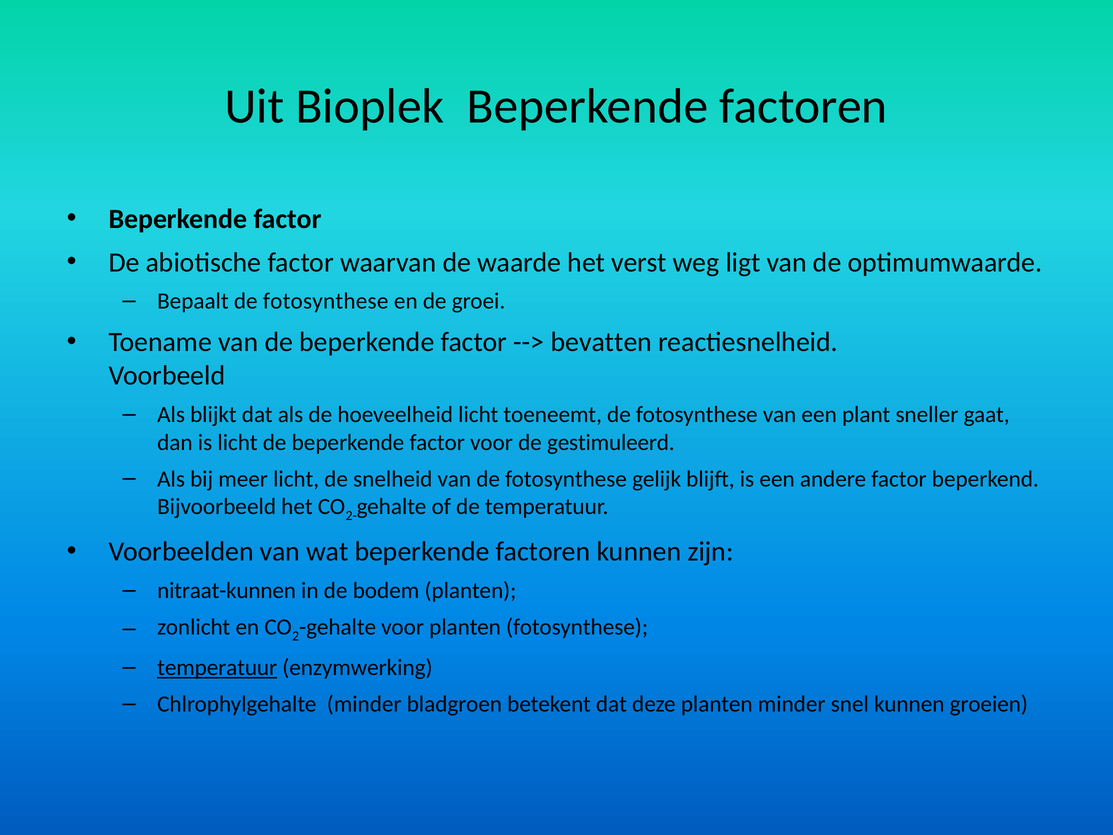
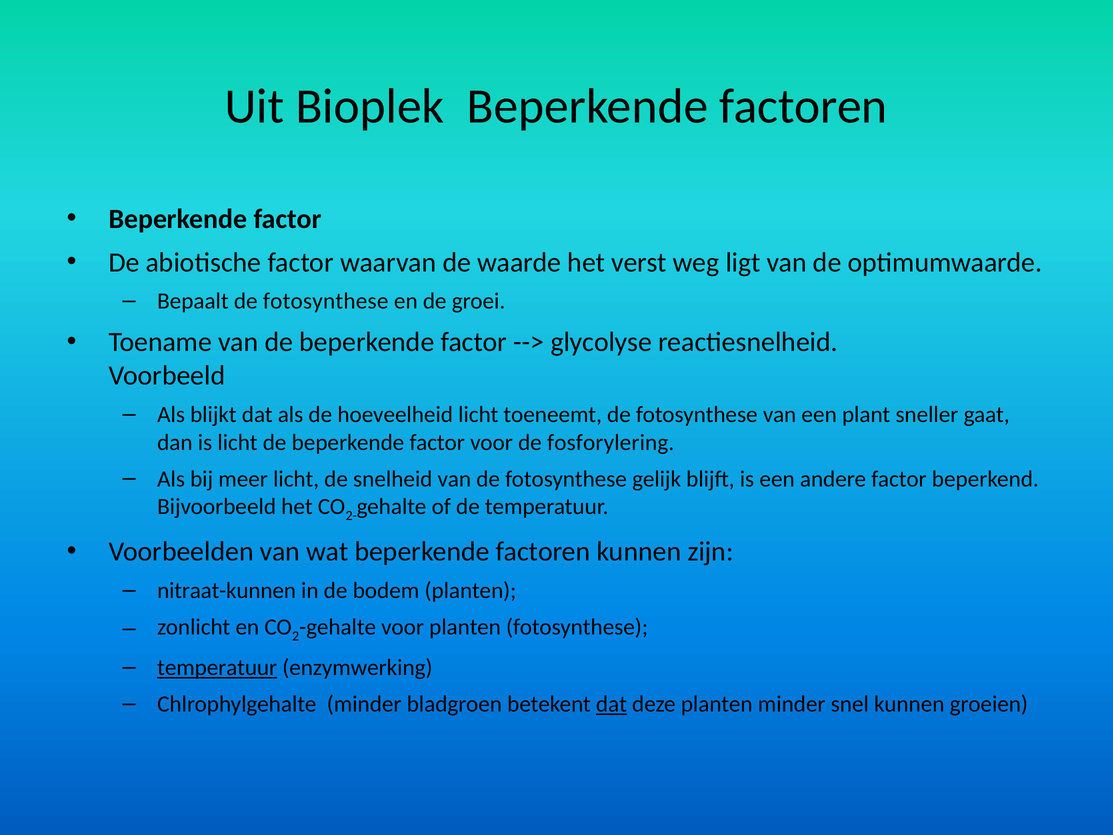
bevatten: bevatten -> glycolyse (601, 342)
gestimuleerd: gestimuleerd -> fosforylering (611, 442)
dat underline: none -> present (611, 704)
